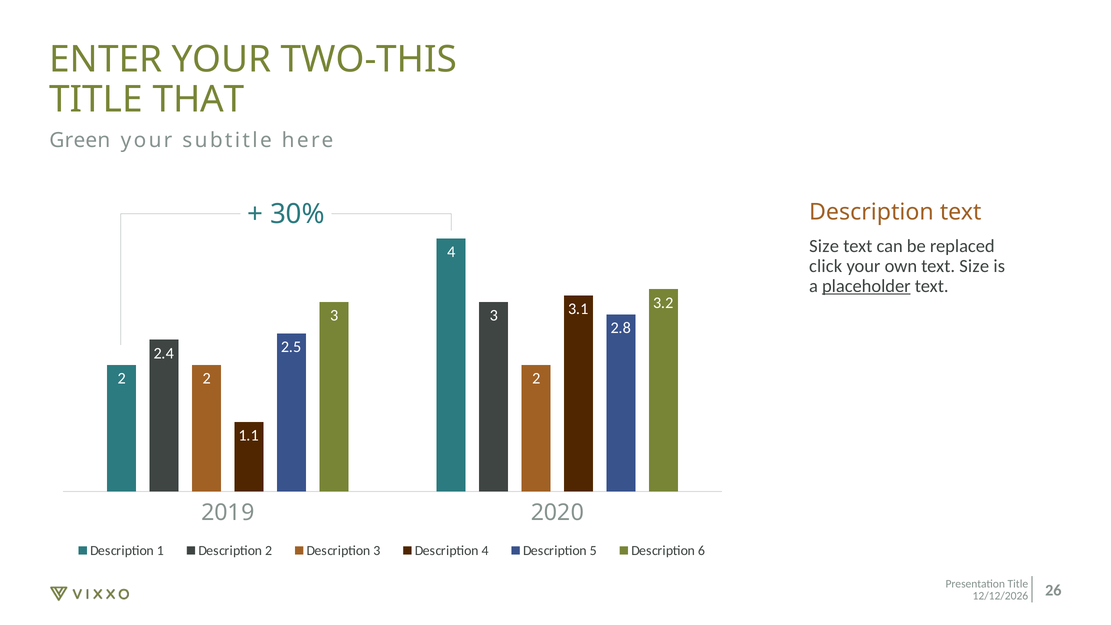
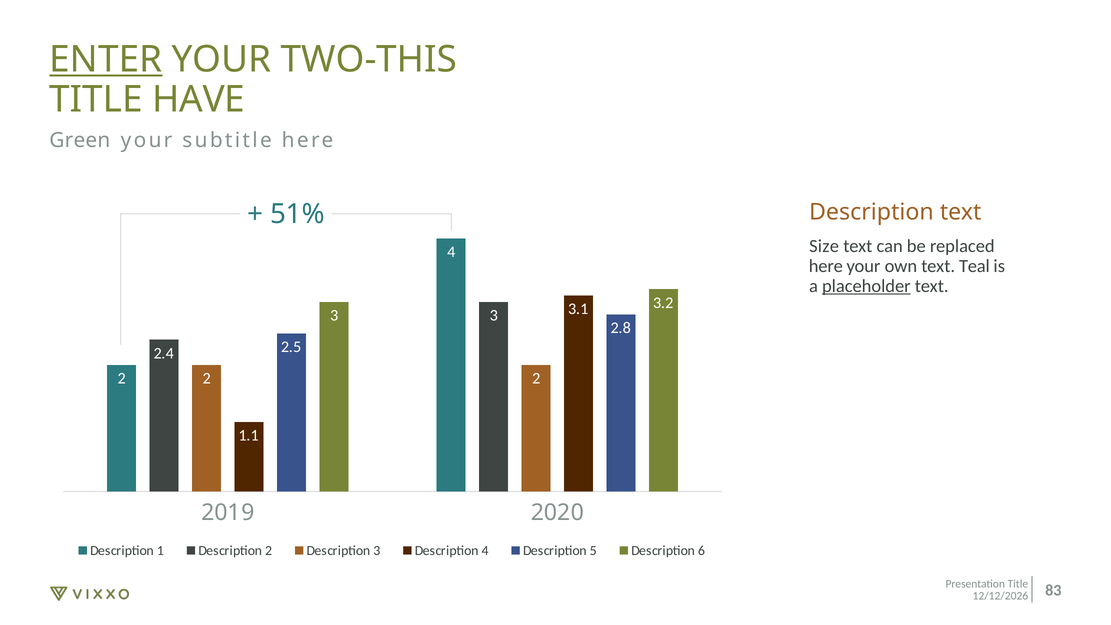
ENTER underline: none -> present (106, 59)
THAT: THAT -> HAVE (199, 100)
30%: 30% -> 51% (298, 214)
click: click -> here (826, 266)
own text Size: Size -> Teal (974, 266)
26: 26 -> 83 (1053, 590)
